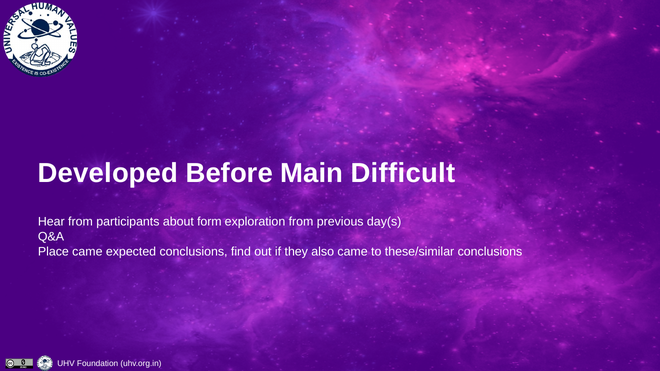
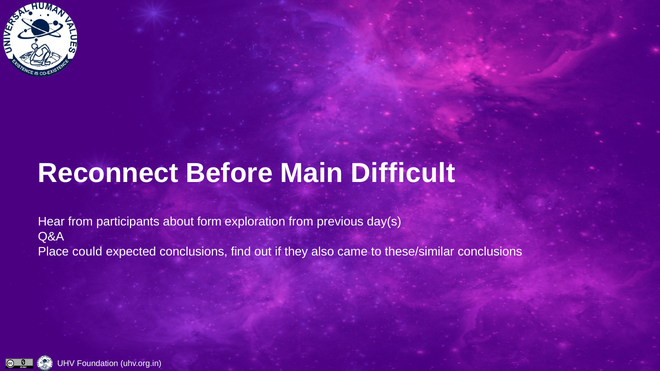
Developed: Developed -> Reconnect (108, 173)
Place came: came -> could (87, 252)
